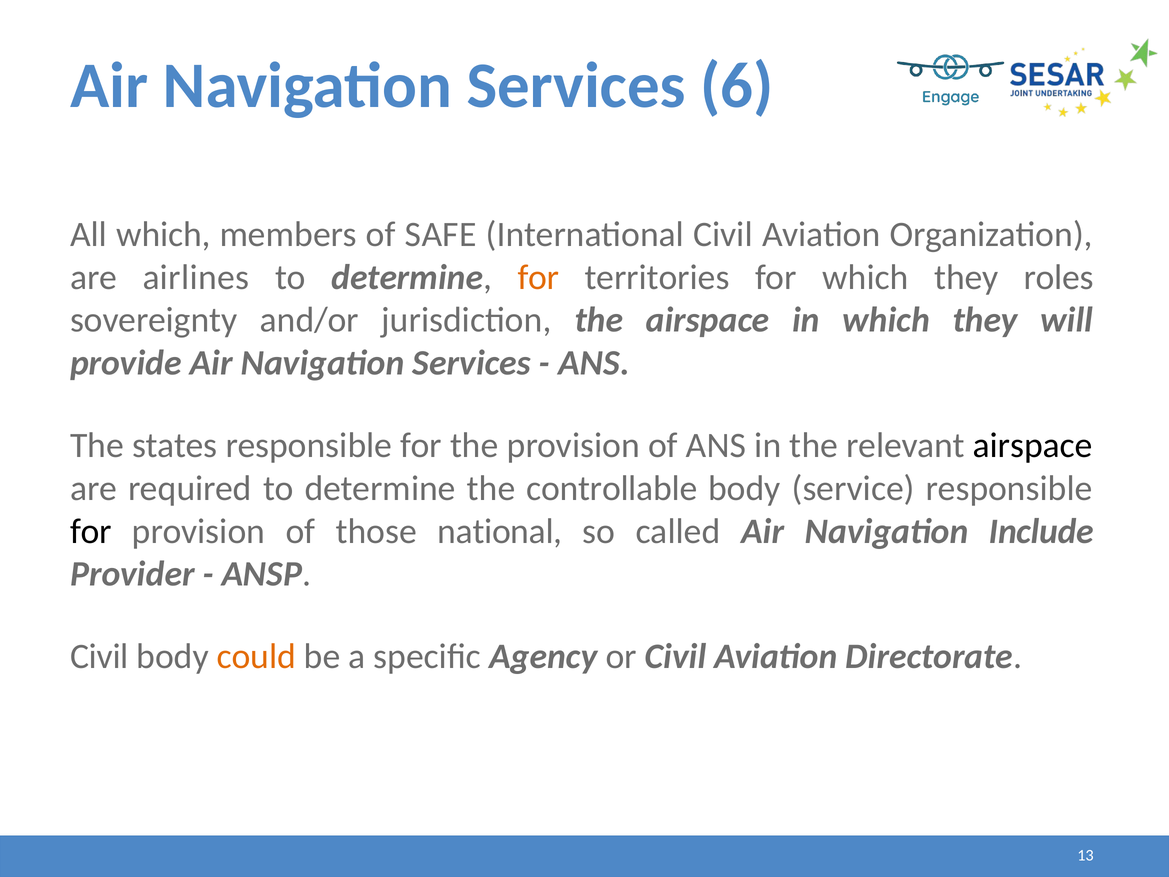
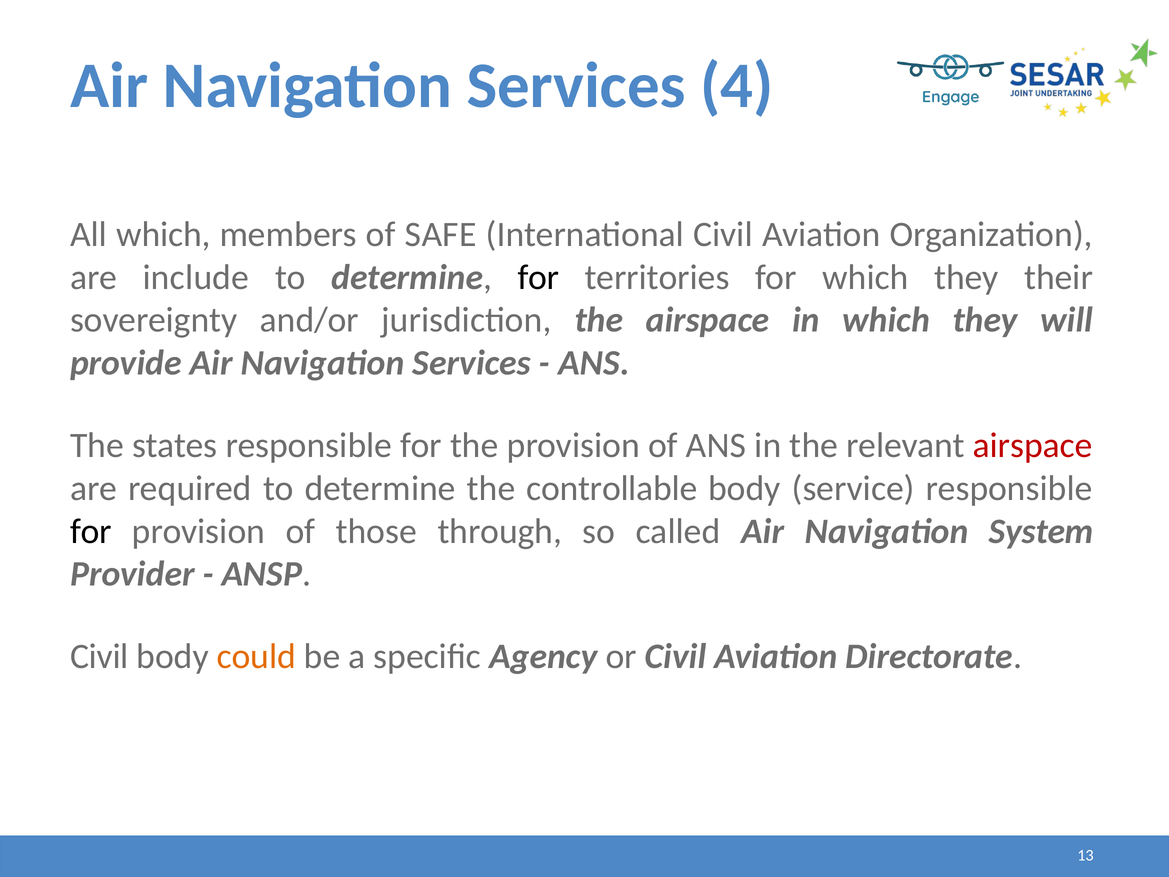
6: 6 -> 4 (737, 86)
airlines: airlines -> include (196, 277)
for colour: orange -> black (539, 277)
roles: roles -> their (1059, 277)
airspace colour: black -> red (1033, 445)
national: national -> through (500, 531)
Include: Include -> System (1041, 531)
